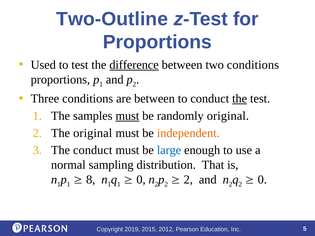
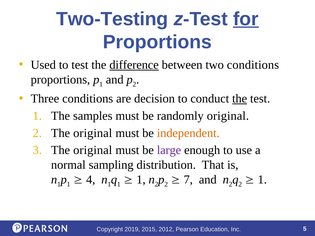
Two-Outline: Two-Outline -> Two-Testing (112, 19)
for underline: none -> present (246, 19)
are between: between -> decision (154, 99)
must underline: present -> none (127, 116)
conduct: conduct -> original (93, 150)
large colour: blue -> purple (169, 150)
8: 8 -> 4 (91, 180)
0: 0 -> 1 (141, 180)
2: 2 -> 7 (188, 180)
0: 0 -> 1 (262, 180)
